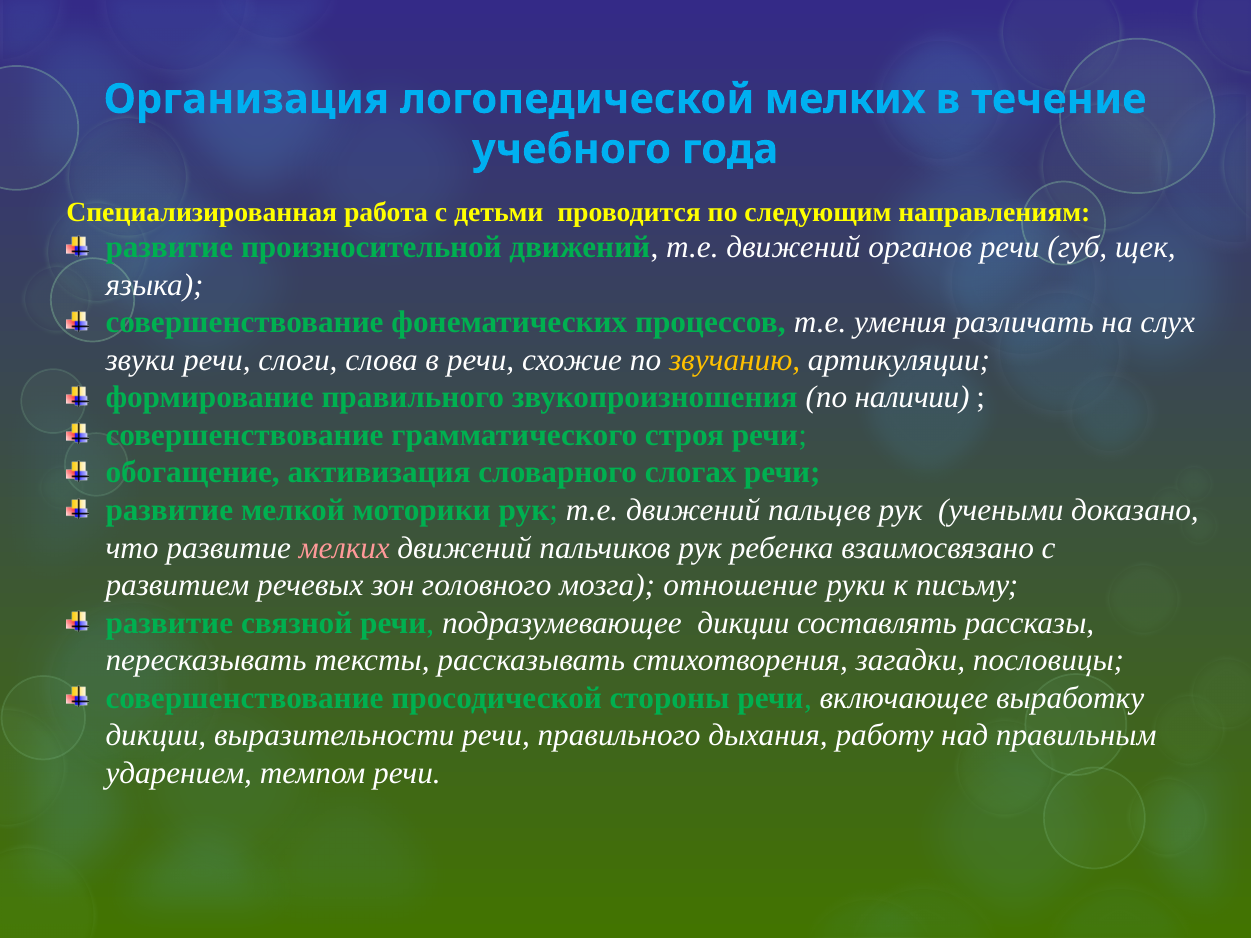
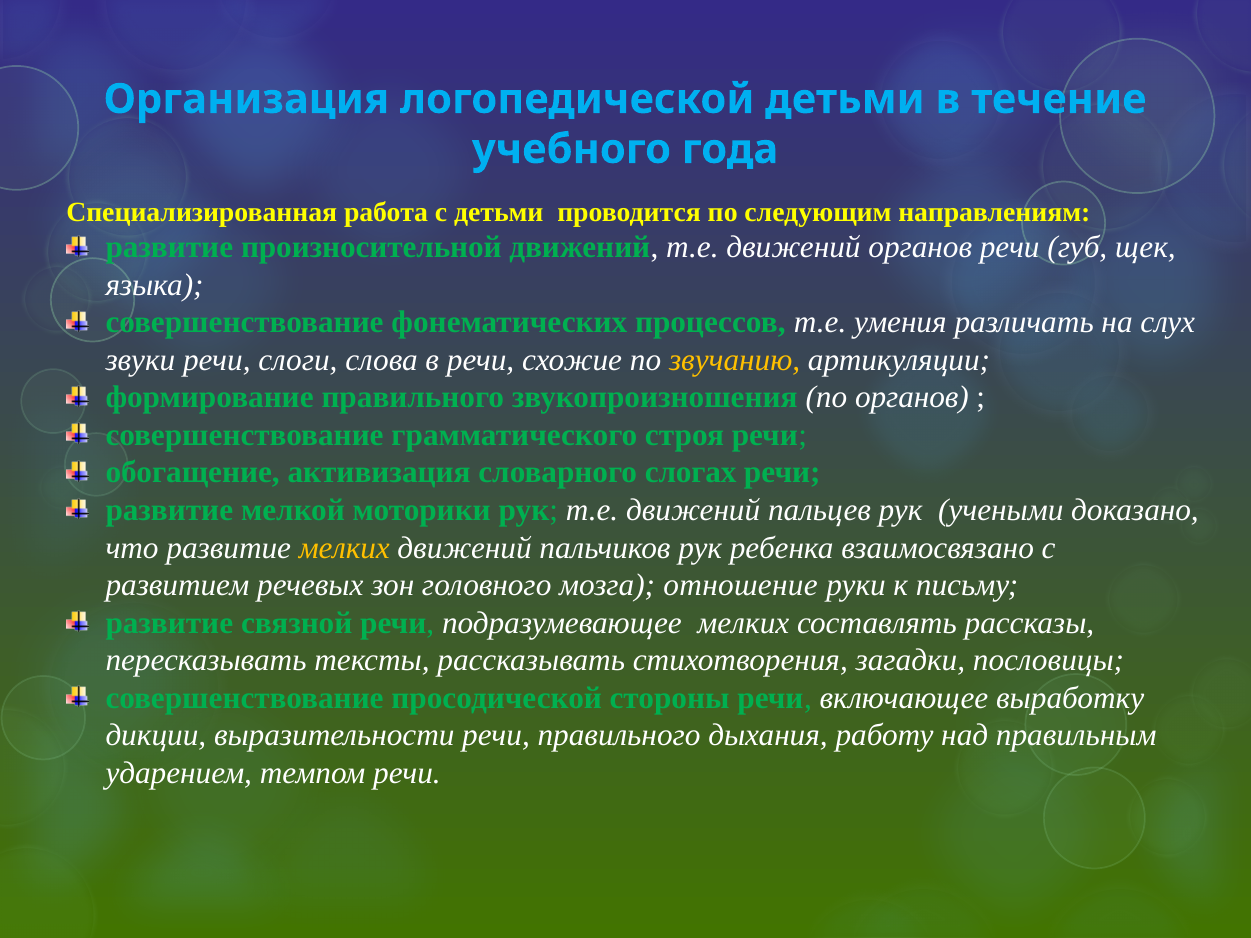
логопедической мелких: мелких -> детьми (845, 99)
по наличии: наличии -> органов (912, 398)
мелких colour: pink -> yellow (344, 548)
подразумевающее дикции: дикции -> мелких (743, 623)
